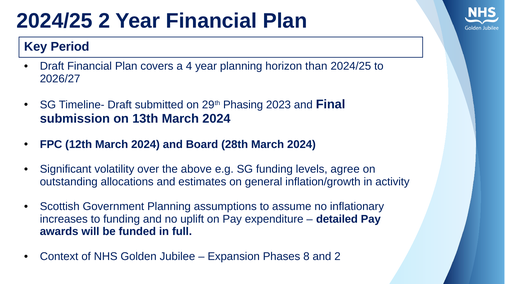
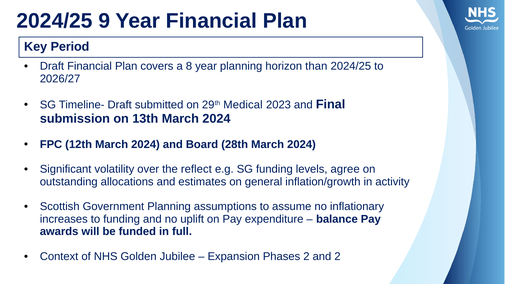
2024/25 2: 2 -> 9 (104, 21)
4: 4 -> 8 (189, 66)
Phasing: Phasing -> Medical (243, 105)
above: above -> reflect (196, 169)
detailed: detailed -> balance (337, 219)
Phases 8: 8 -> 2 (306, 257)
